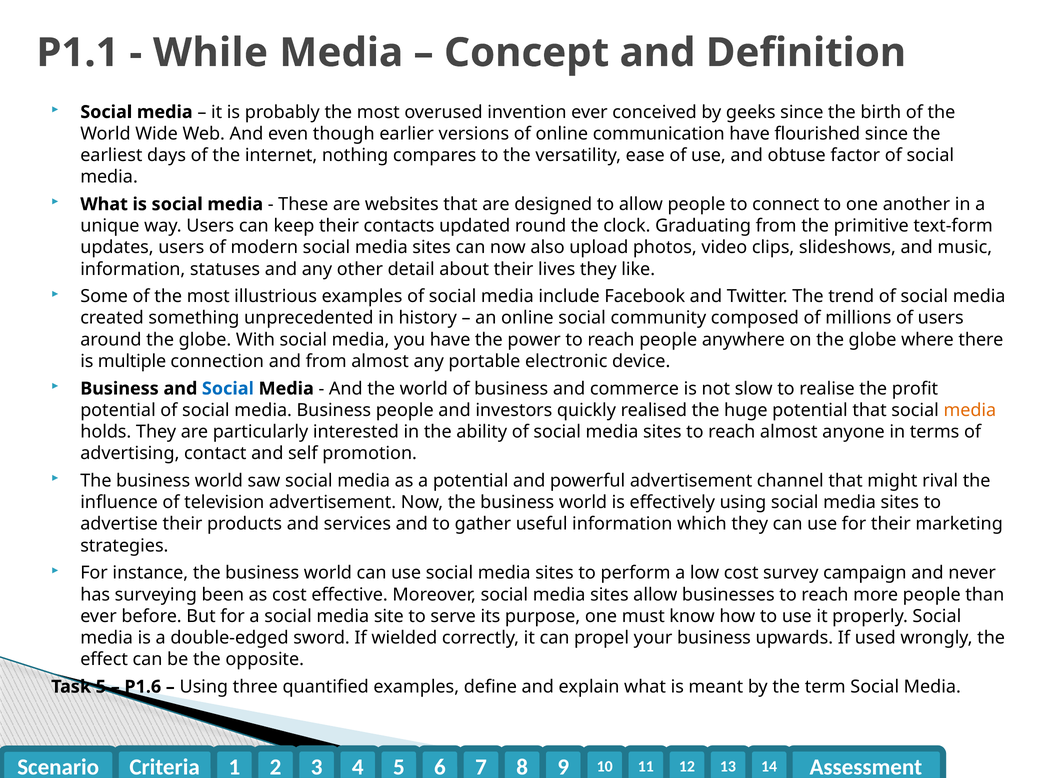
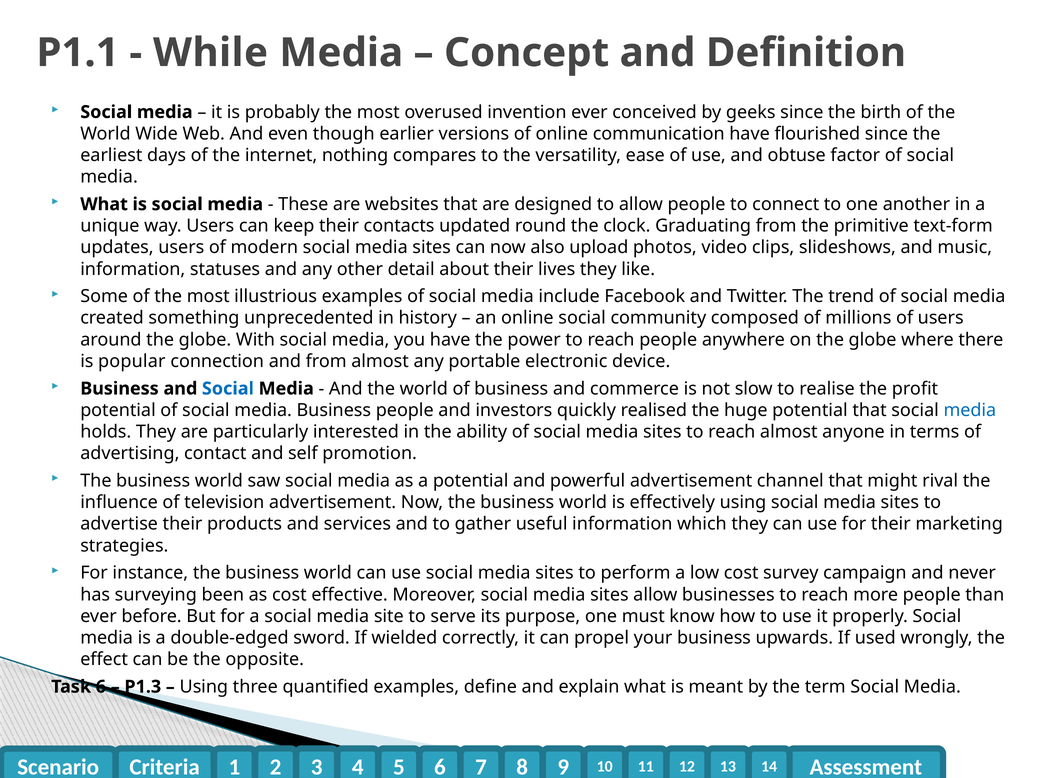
multiple: multiple -> popular (132, 361)
media colour: orange -> blue (970, 410)
Task 5: 5 -> 6 (101, 687)
P1.6: P1.6 -> P1.3 (143, 687)
